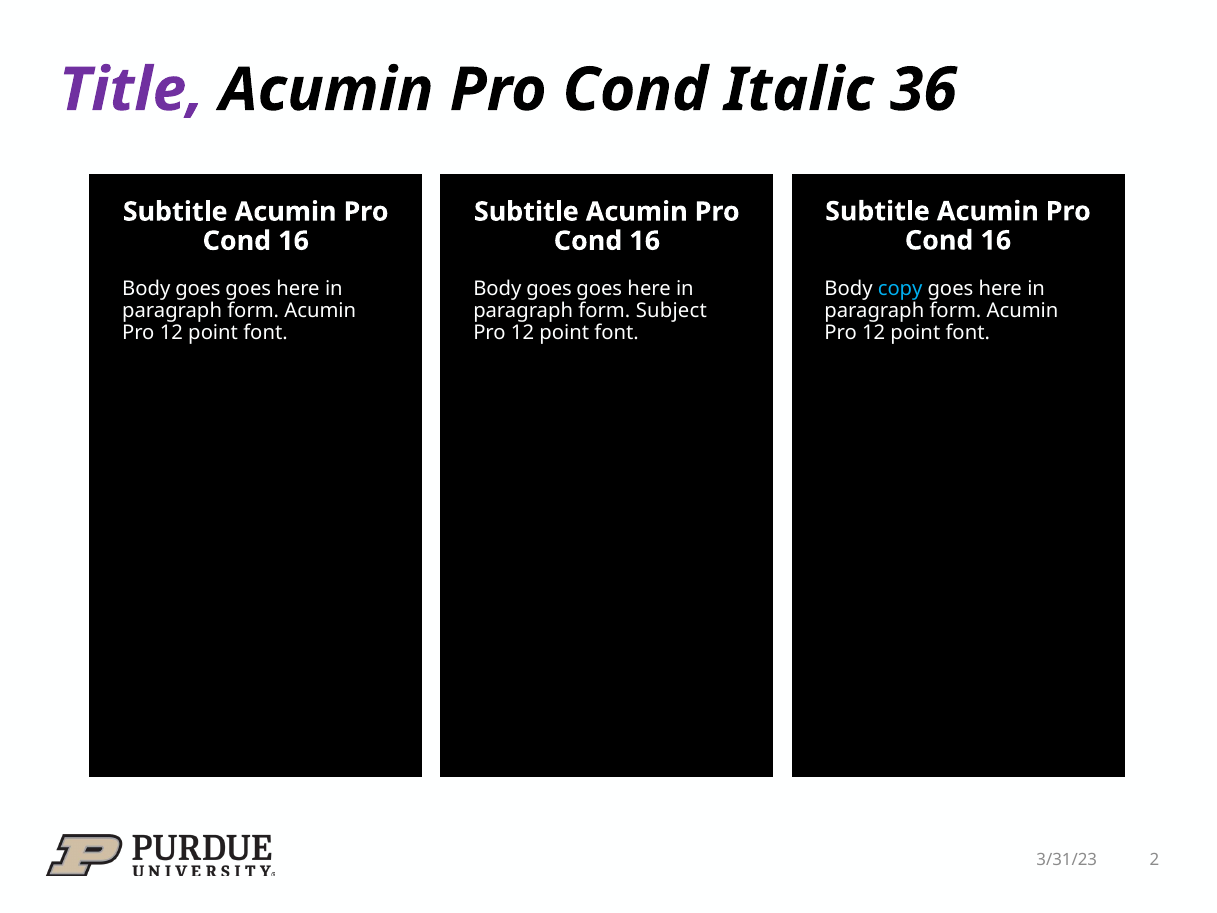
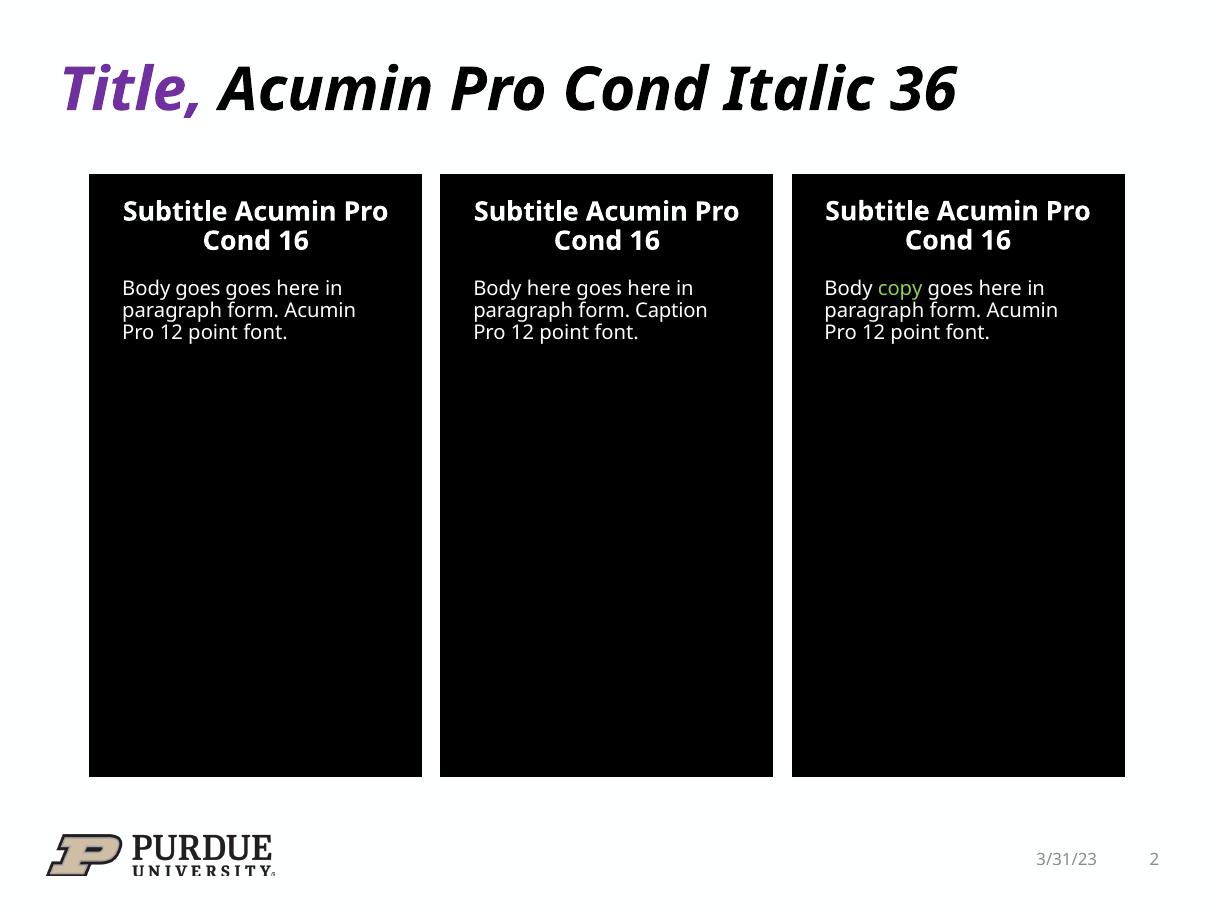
copy colour: light blue -> light green (900, 289)
goes: goes -> here (549, 289)
Subject: Subject -> Caption (672, 311)
